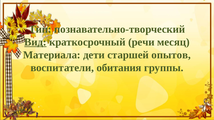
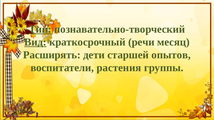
Тип underline: none -> present (40, 29)
Материала: Материала -> Расширять (52, 55)
обитания: обитания -> растения (119, 68)
